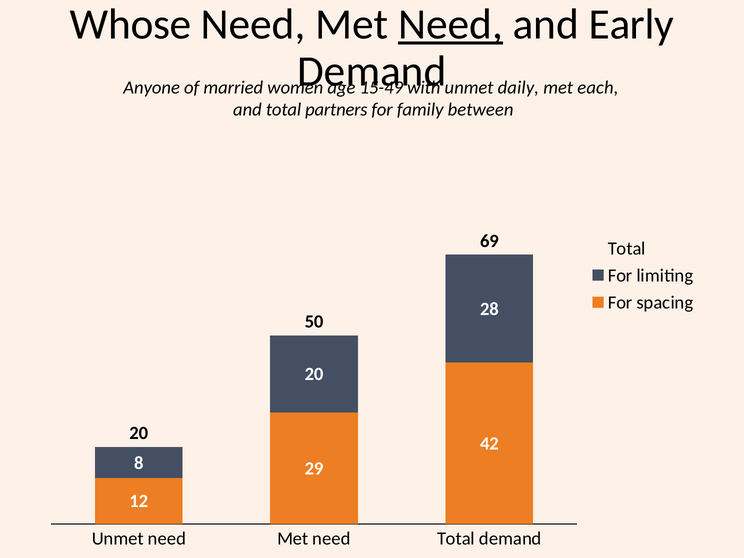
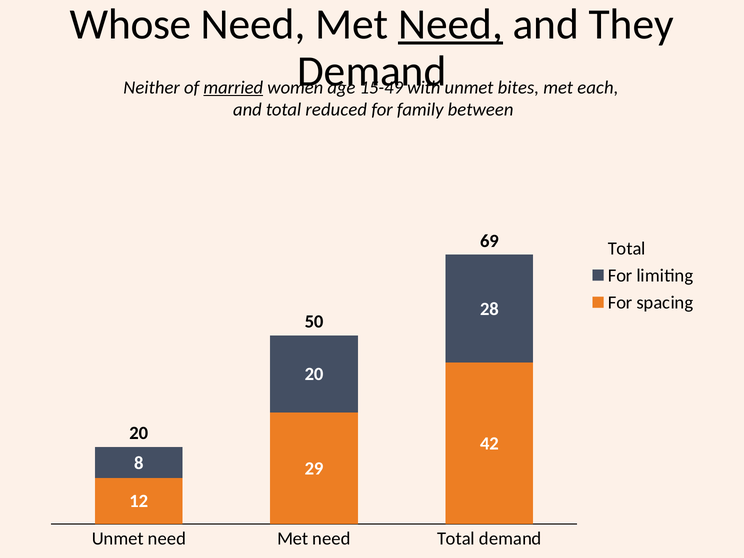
Early: Early -> They (631, 24)
Anyone: Anyone -> Neither (152, 87)
married underline: none -> present (233, 87)
daily: daily -> bites (518, 87)
partners: partners -> reduced (336, 110)
